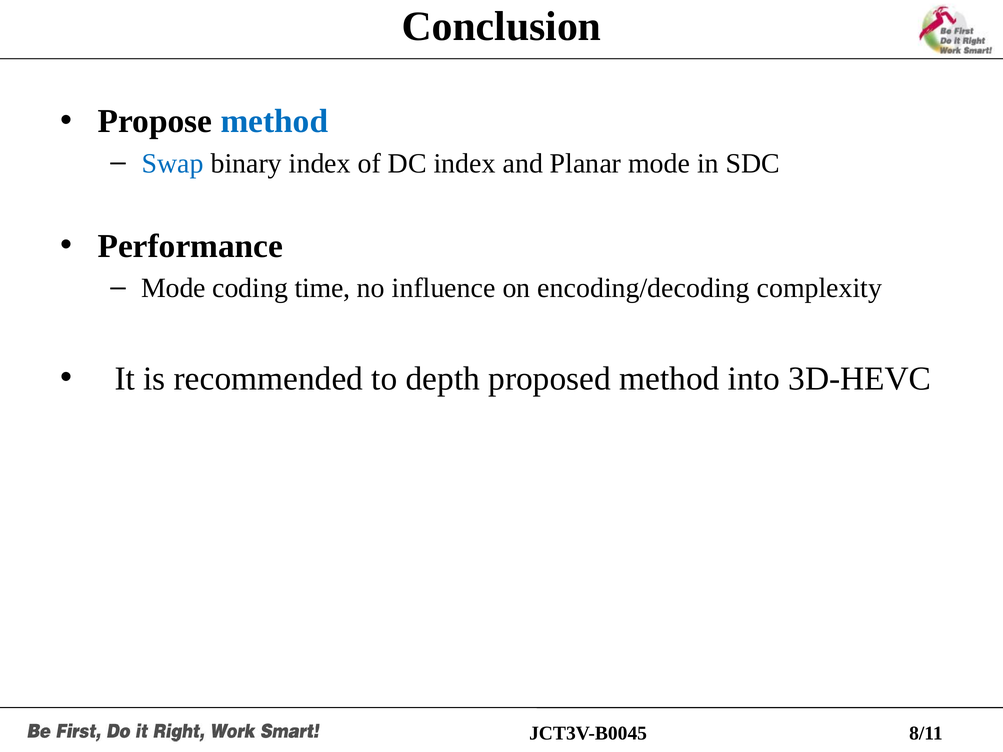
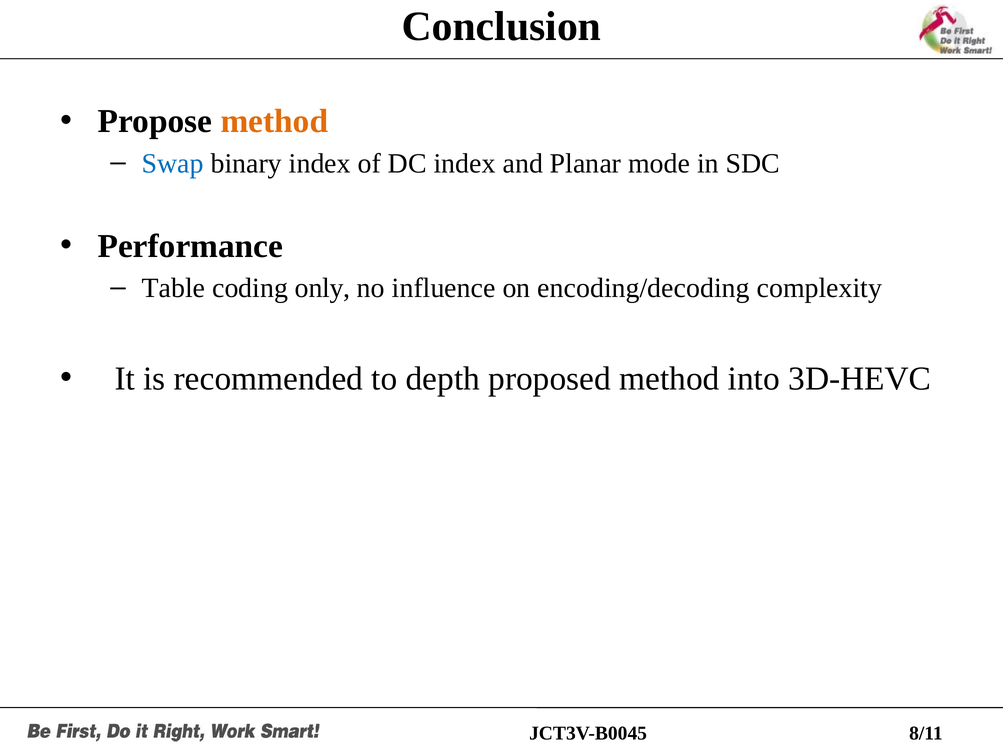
method colour: blue -> orange (274, 121)
Mode: Mode -> Table (173, 288)
time: time -> only (323, 288)
